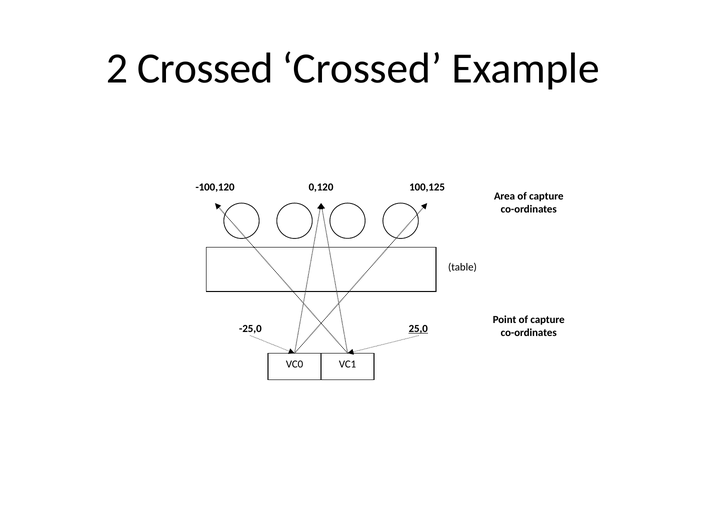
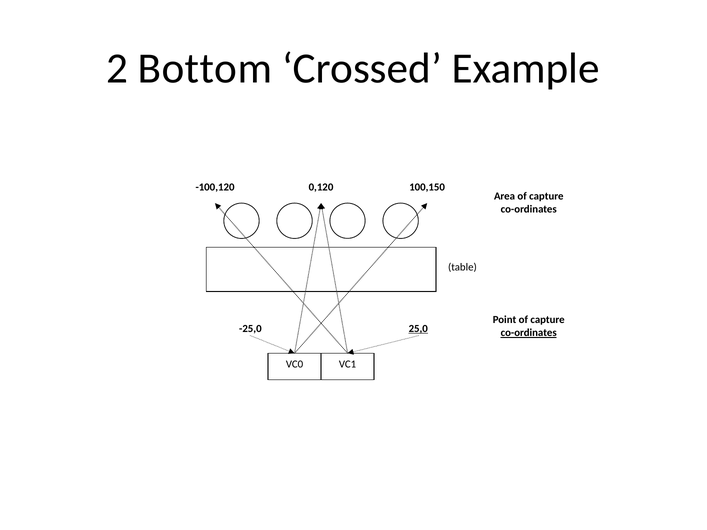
2 Crossed: Crossed -> Bottom (205, 68)
100,125: 100,125 -> 100,150 (427, 188)
co-ordinates underline: none -> present (529, 333)
